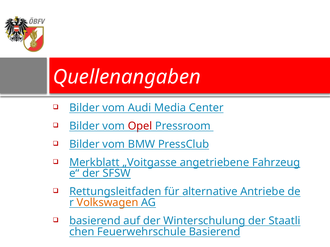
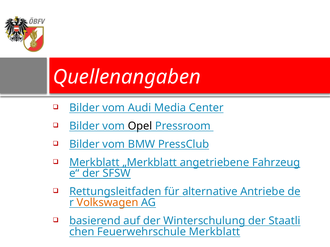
Opel colour: red -> black (140, 126)
„Voitgasse: „Voitgasse -> „Merkblatt (150, 163)
Feuerwehrschule Basierend: Basierend -> Merkblatt (214, 232)
